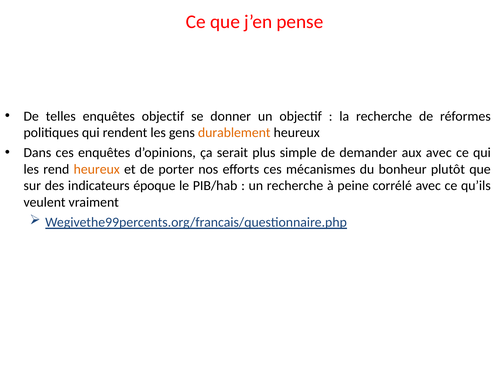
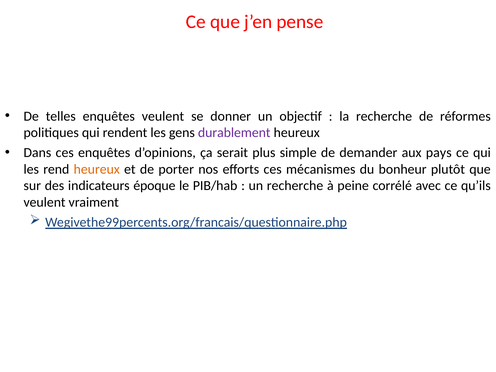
enquêtes objectif: objectif -> veulent (163, 116)
durablement colour: orange -> purple (234, 133)
aux avec: avec -> pays (439, 153)
